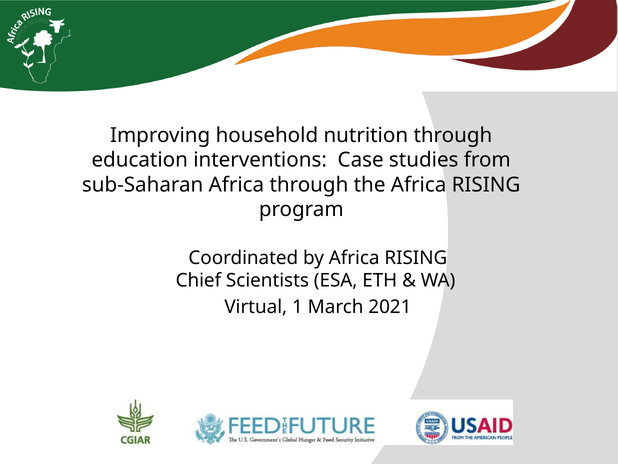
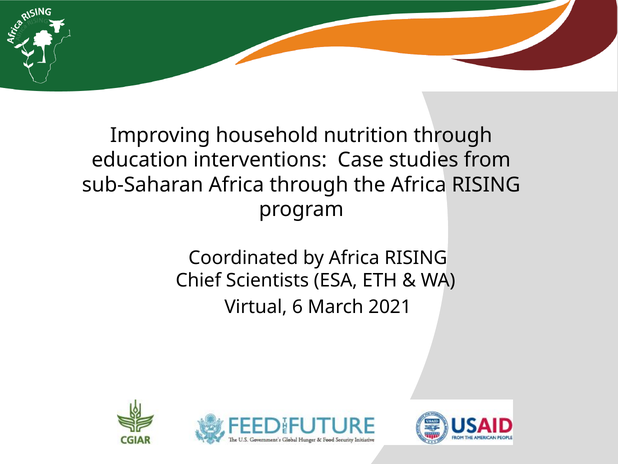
1: 1 -> 6 (298, 307)
